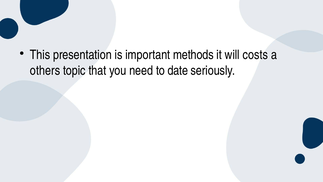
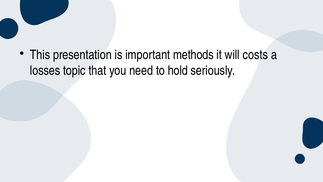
others: others -> losses (45, 70)
date: date -> hold (178, 70)
